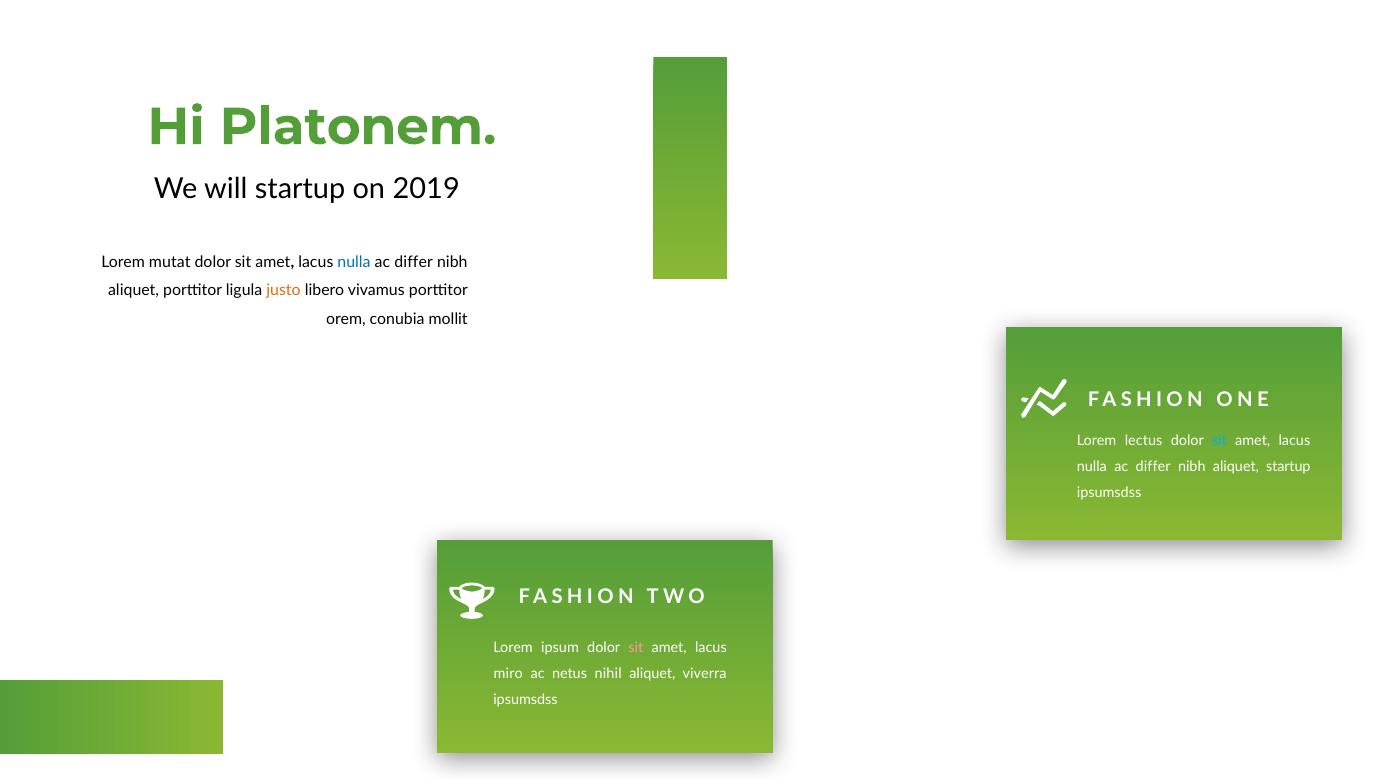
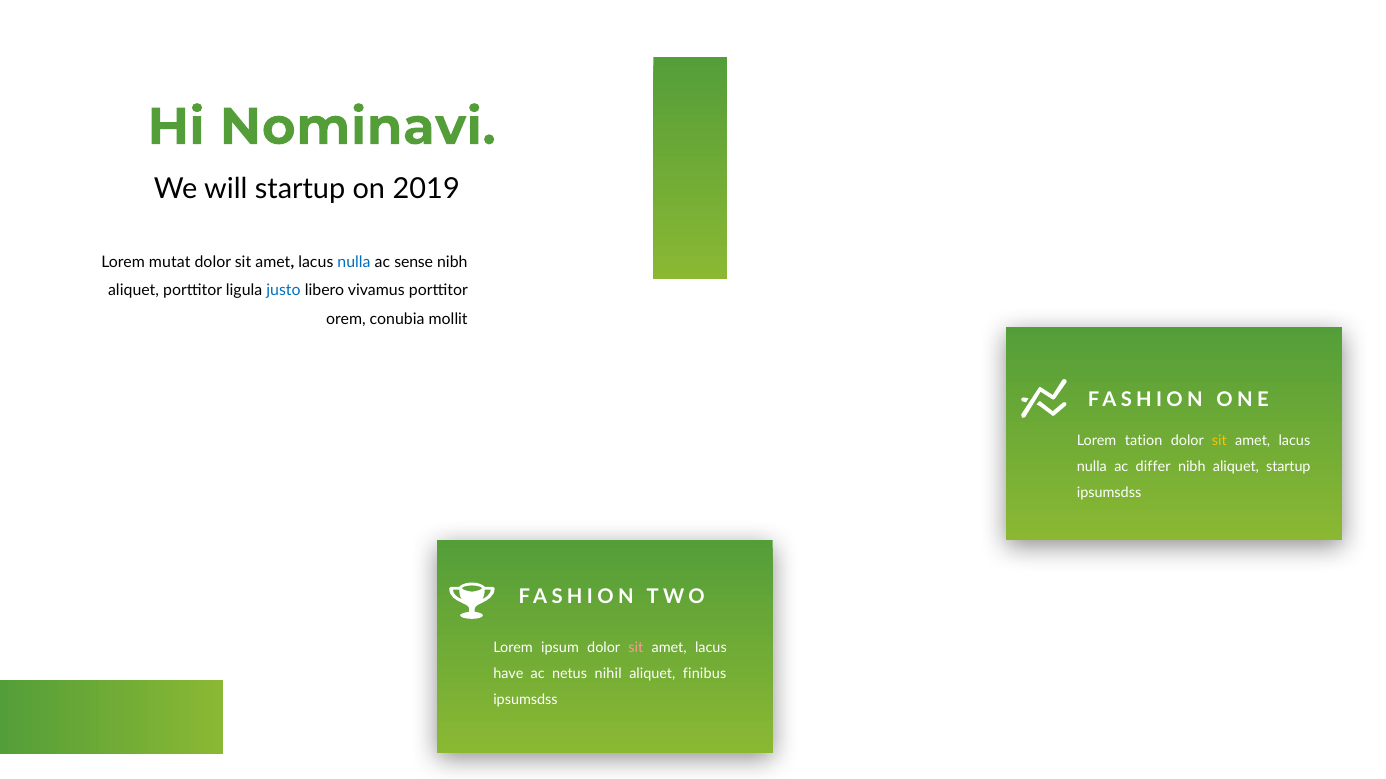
Platonem: Platonem -> Nominavi (358, 127)
differ: differ -> sense (414, 262)
justo colour: orange -> blue (283, 291)
lectus: lectus -> tation (1144, 441)
sit colour: light blue -> yellow (1219, 441)
miro: miro -> have (508, 674)
viverra: viverra -> finibus (705, 674)
